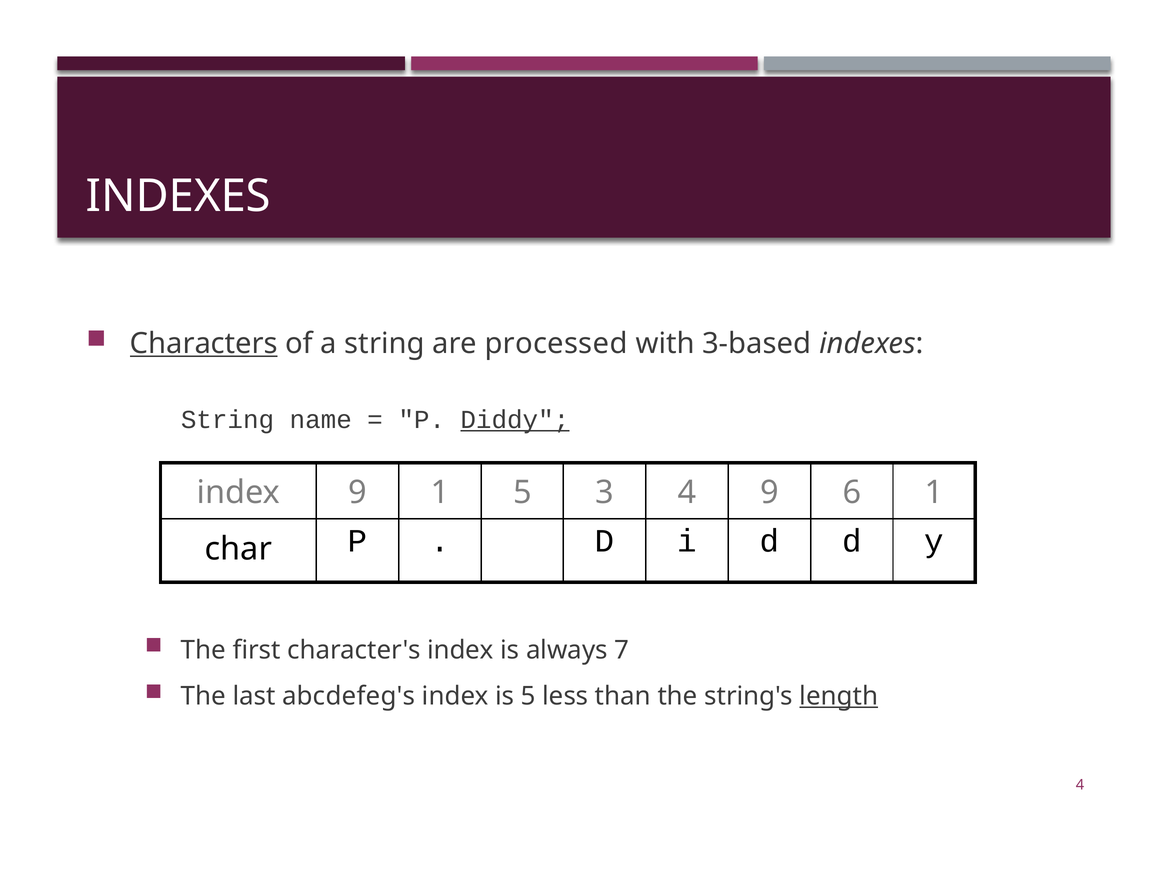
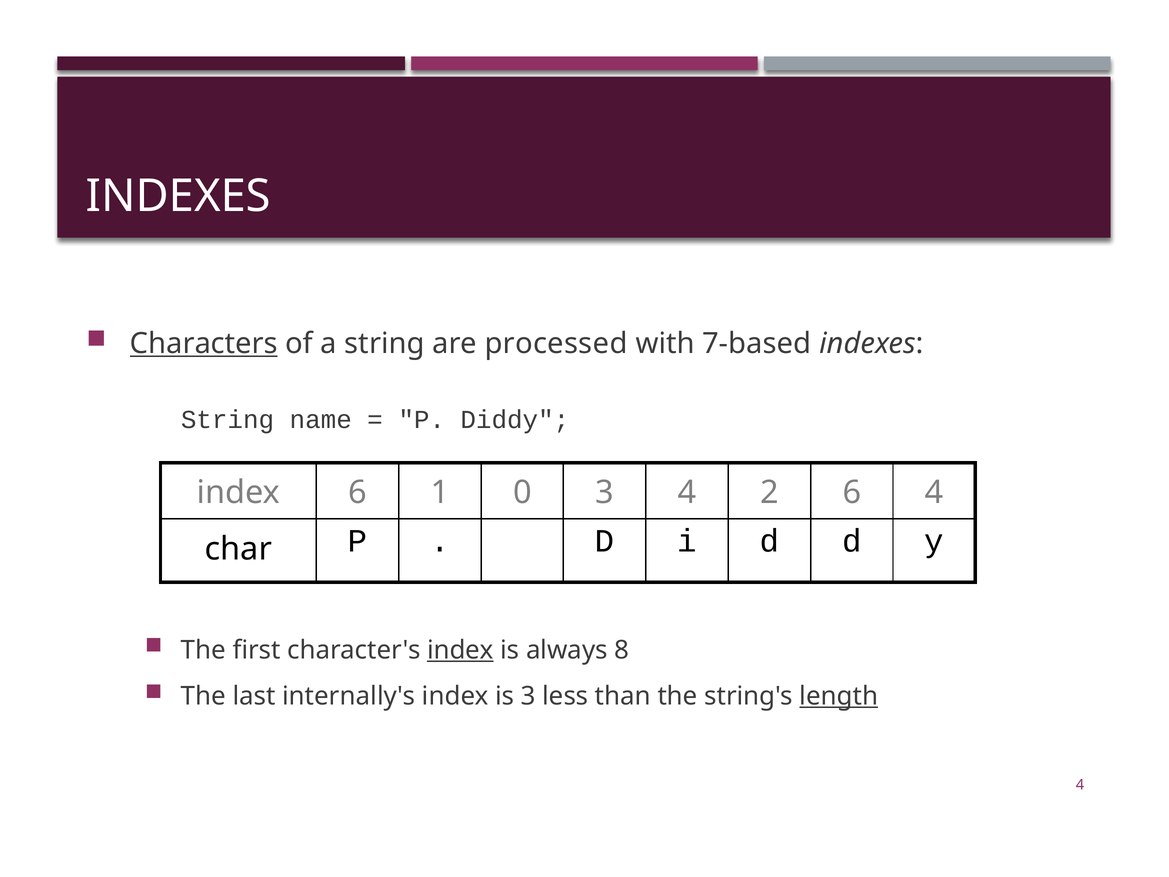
3-based: 3-based -> 7-based (757, 344)
Diddy underline: present -> none (515, 419)
index 9: 9 -> 6 (358, 493)
1 5: 5 -> 0 (522, 493)
4 9: 9 -> 2 (769, 493)
6 1: 1 -> 4 (934, 493)
index underline: none -> present (460, 650)
7: 7 -> 8 (622, 650)
abcdefeg's: abcdefeg's -> internally's (349, 696)
is 5: 5 -> 3 (528, 696)
